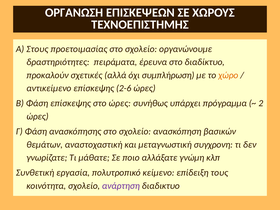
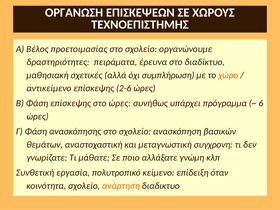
Στους: Στους -> Βέλος (37, 49)
προκαλούν: προκαλούν -> μαθησιακή (47, 75)
2: 2 -> 6 (261, 103)
τους: τους -> όταν (219, 173)
ανάρτηση colour: purple -> orange (121, 186)
